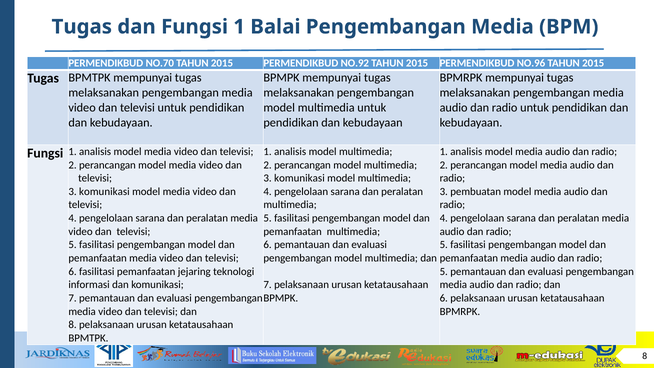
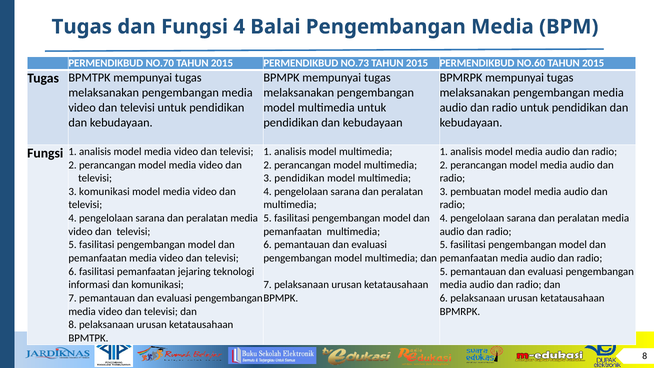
dan Fungsi 1: 1 -> 4 (239, 27)
NO.92: NO.92 -> NO.73 (355, 63)
NO.96: NO.96 -> NO.60 (531, 63)
komunikasi: komunikasi -> pendidikan (299, 178)
